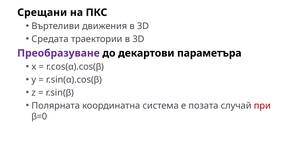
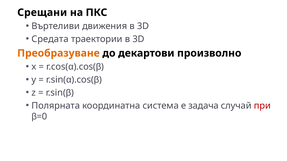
Преобразуване colour: purple -> orange (58, 53)
параметъра: параметъра -> произволно (209, 53)
позата: позата -> задача (204, 106)
